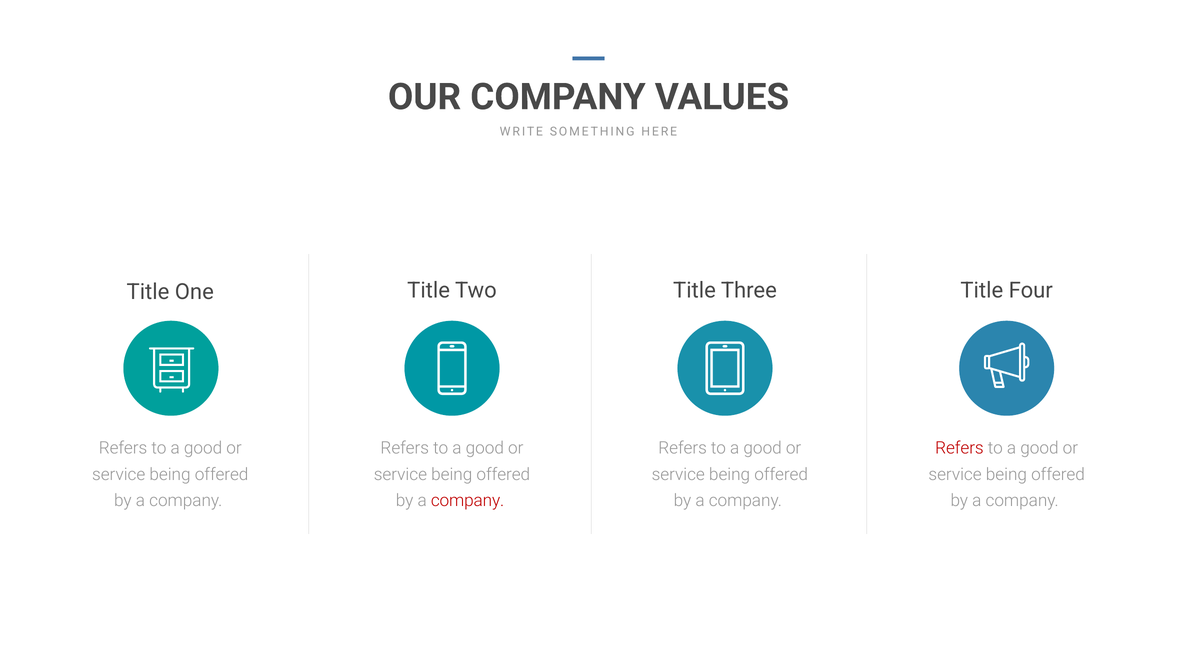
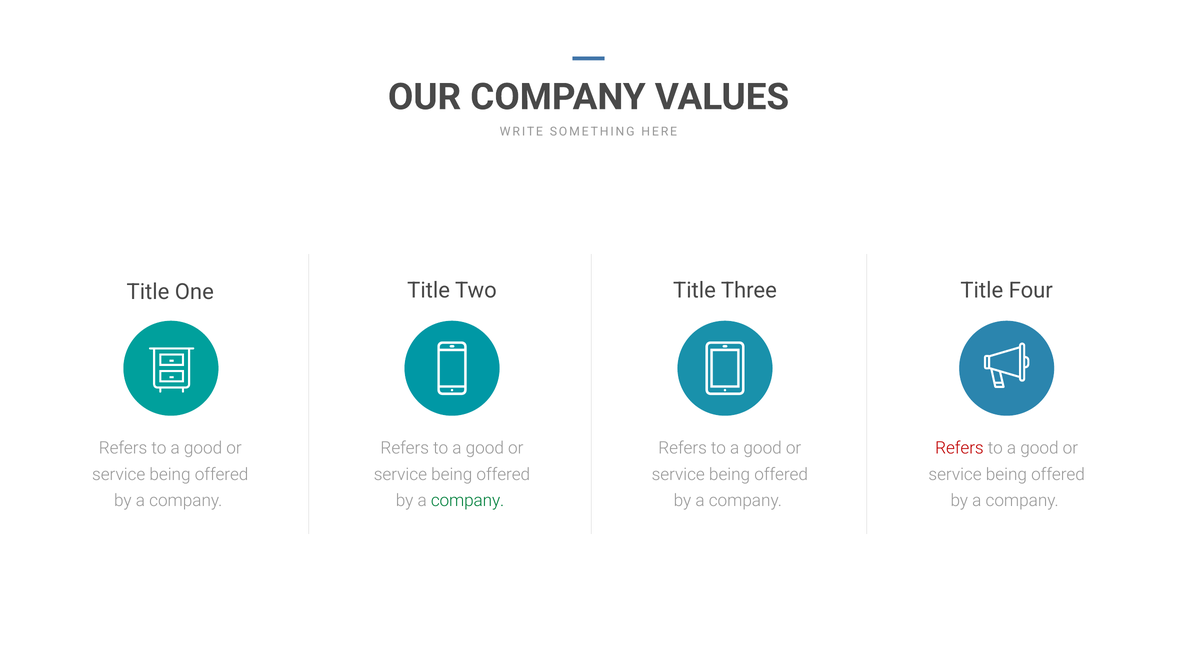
company colour: red -> green (468, 501)
